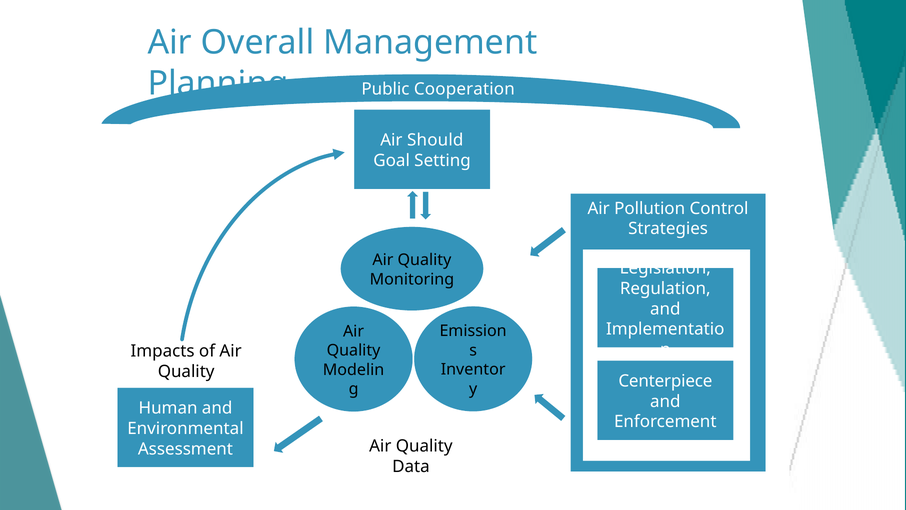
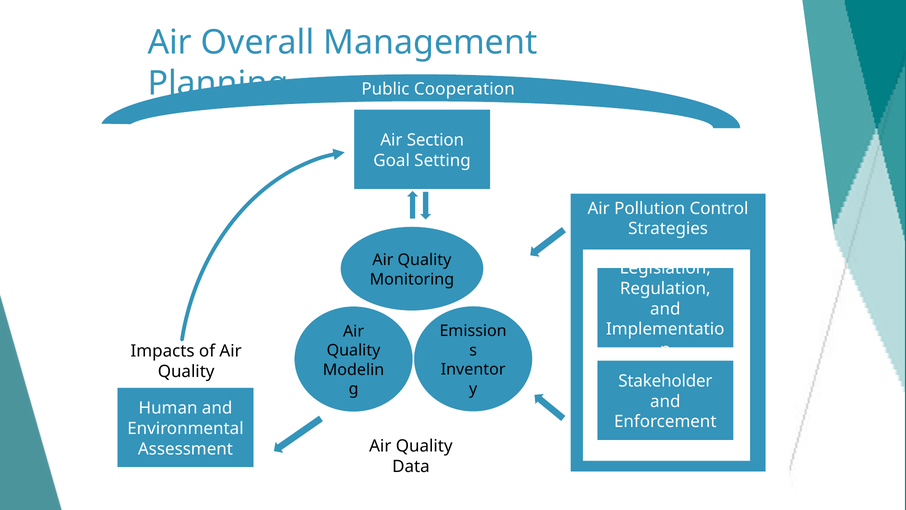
Should: Should -> Section (435, 140)
Centerpiece: Centerpiece -> Stakeholder (665, 381)
